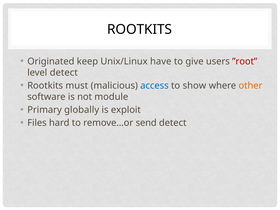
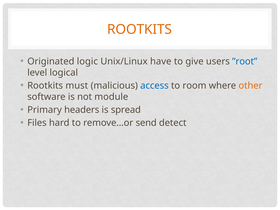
ROOTKITS colour: black -> orange (140, 29)
keep: keep -> logic (87, 61)
”root colour: red -> blue (245, 61)
level detect: detect -> logical (64, 73)
show: show -> room (194, 86)
globally: globally -> headers (82, 110)
exploit: exploit -> spread (126, 110)
